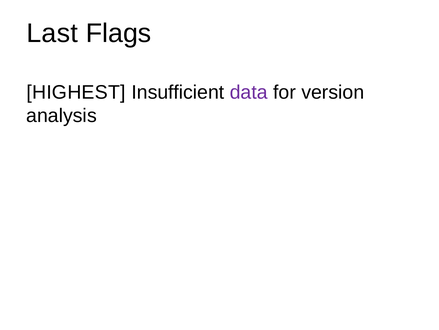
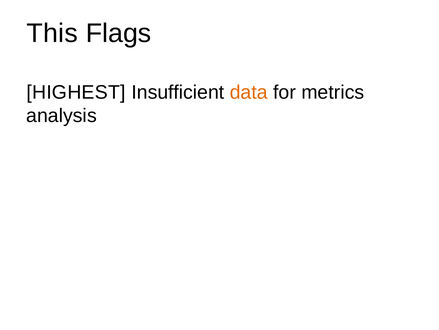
Last: Last -> This (52, 33)
data colour: purple -> orange (249, 92)
version: version -> metrics (333, 92)
